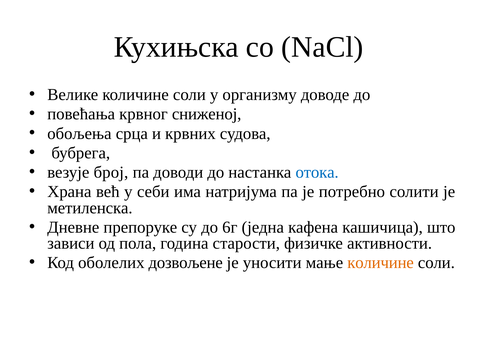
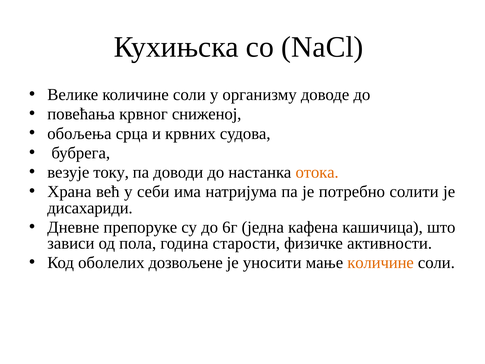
број: број -> току (111, 172)
отока colour: blue -> orange (317, 172)
метиленска: метиленска -> дисахариди (90, 208)
